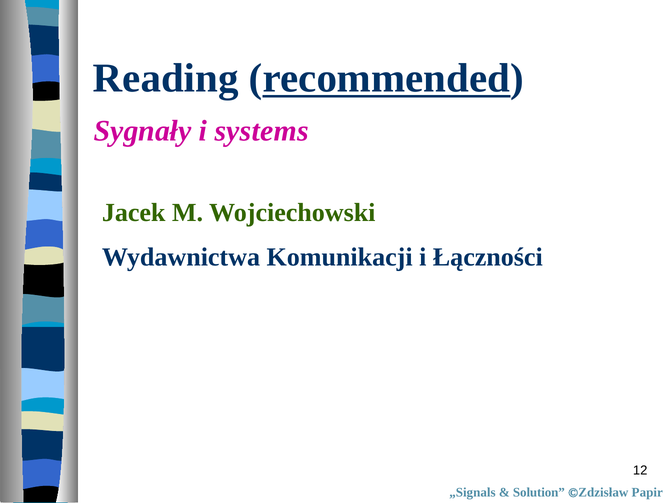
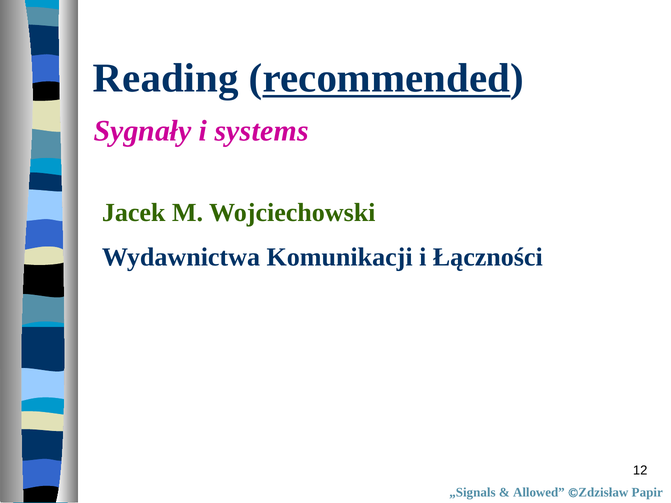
Solution: Solution -> Allowed (539, 493)
